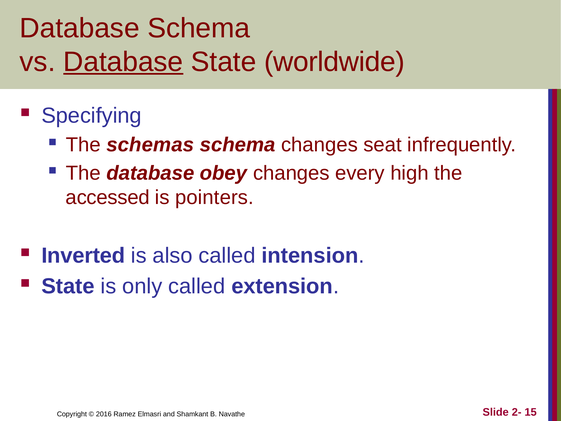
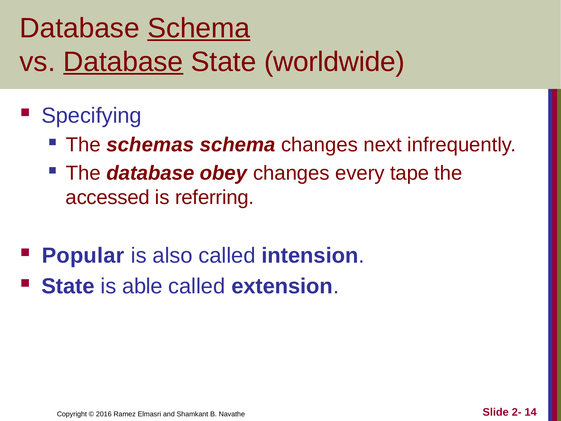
Schema underline: none -> present (199, 28)
seat: seat -> next (383, 145)
high: high -> tape (410, 173)
pointers: pointers -> referring (215, 197)
Inverted: Inverted -> Popular (83, 255)
only: only -> able (142, 286)
15: 15 -> 14 (531, 412)
